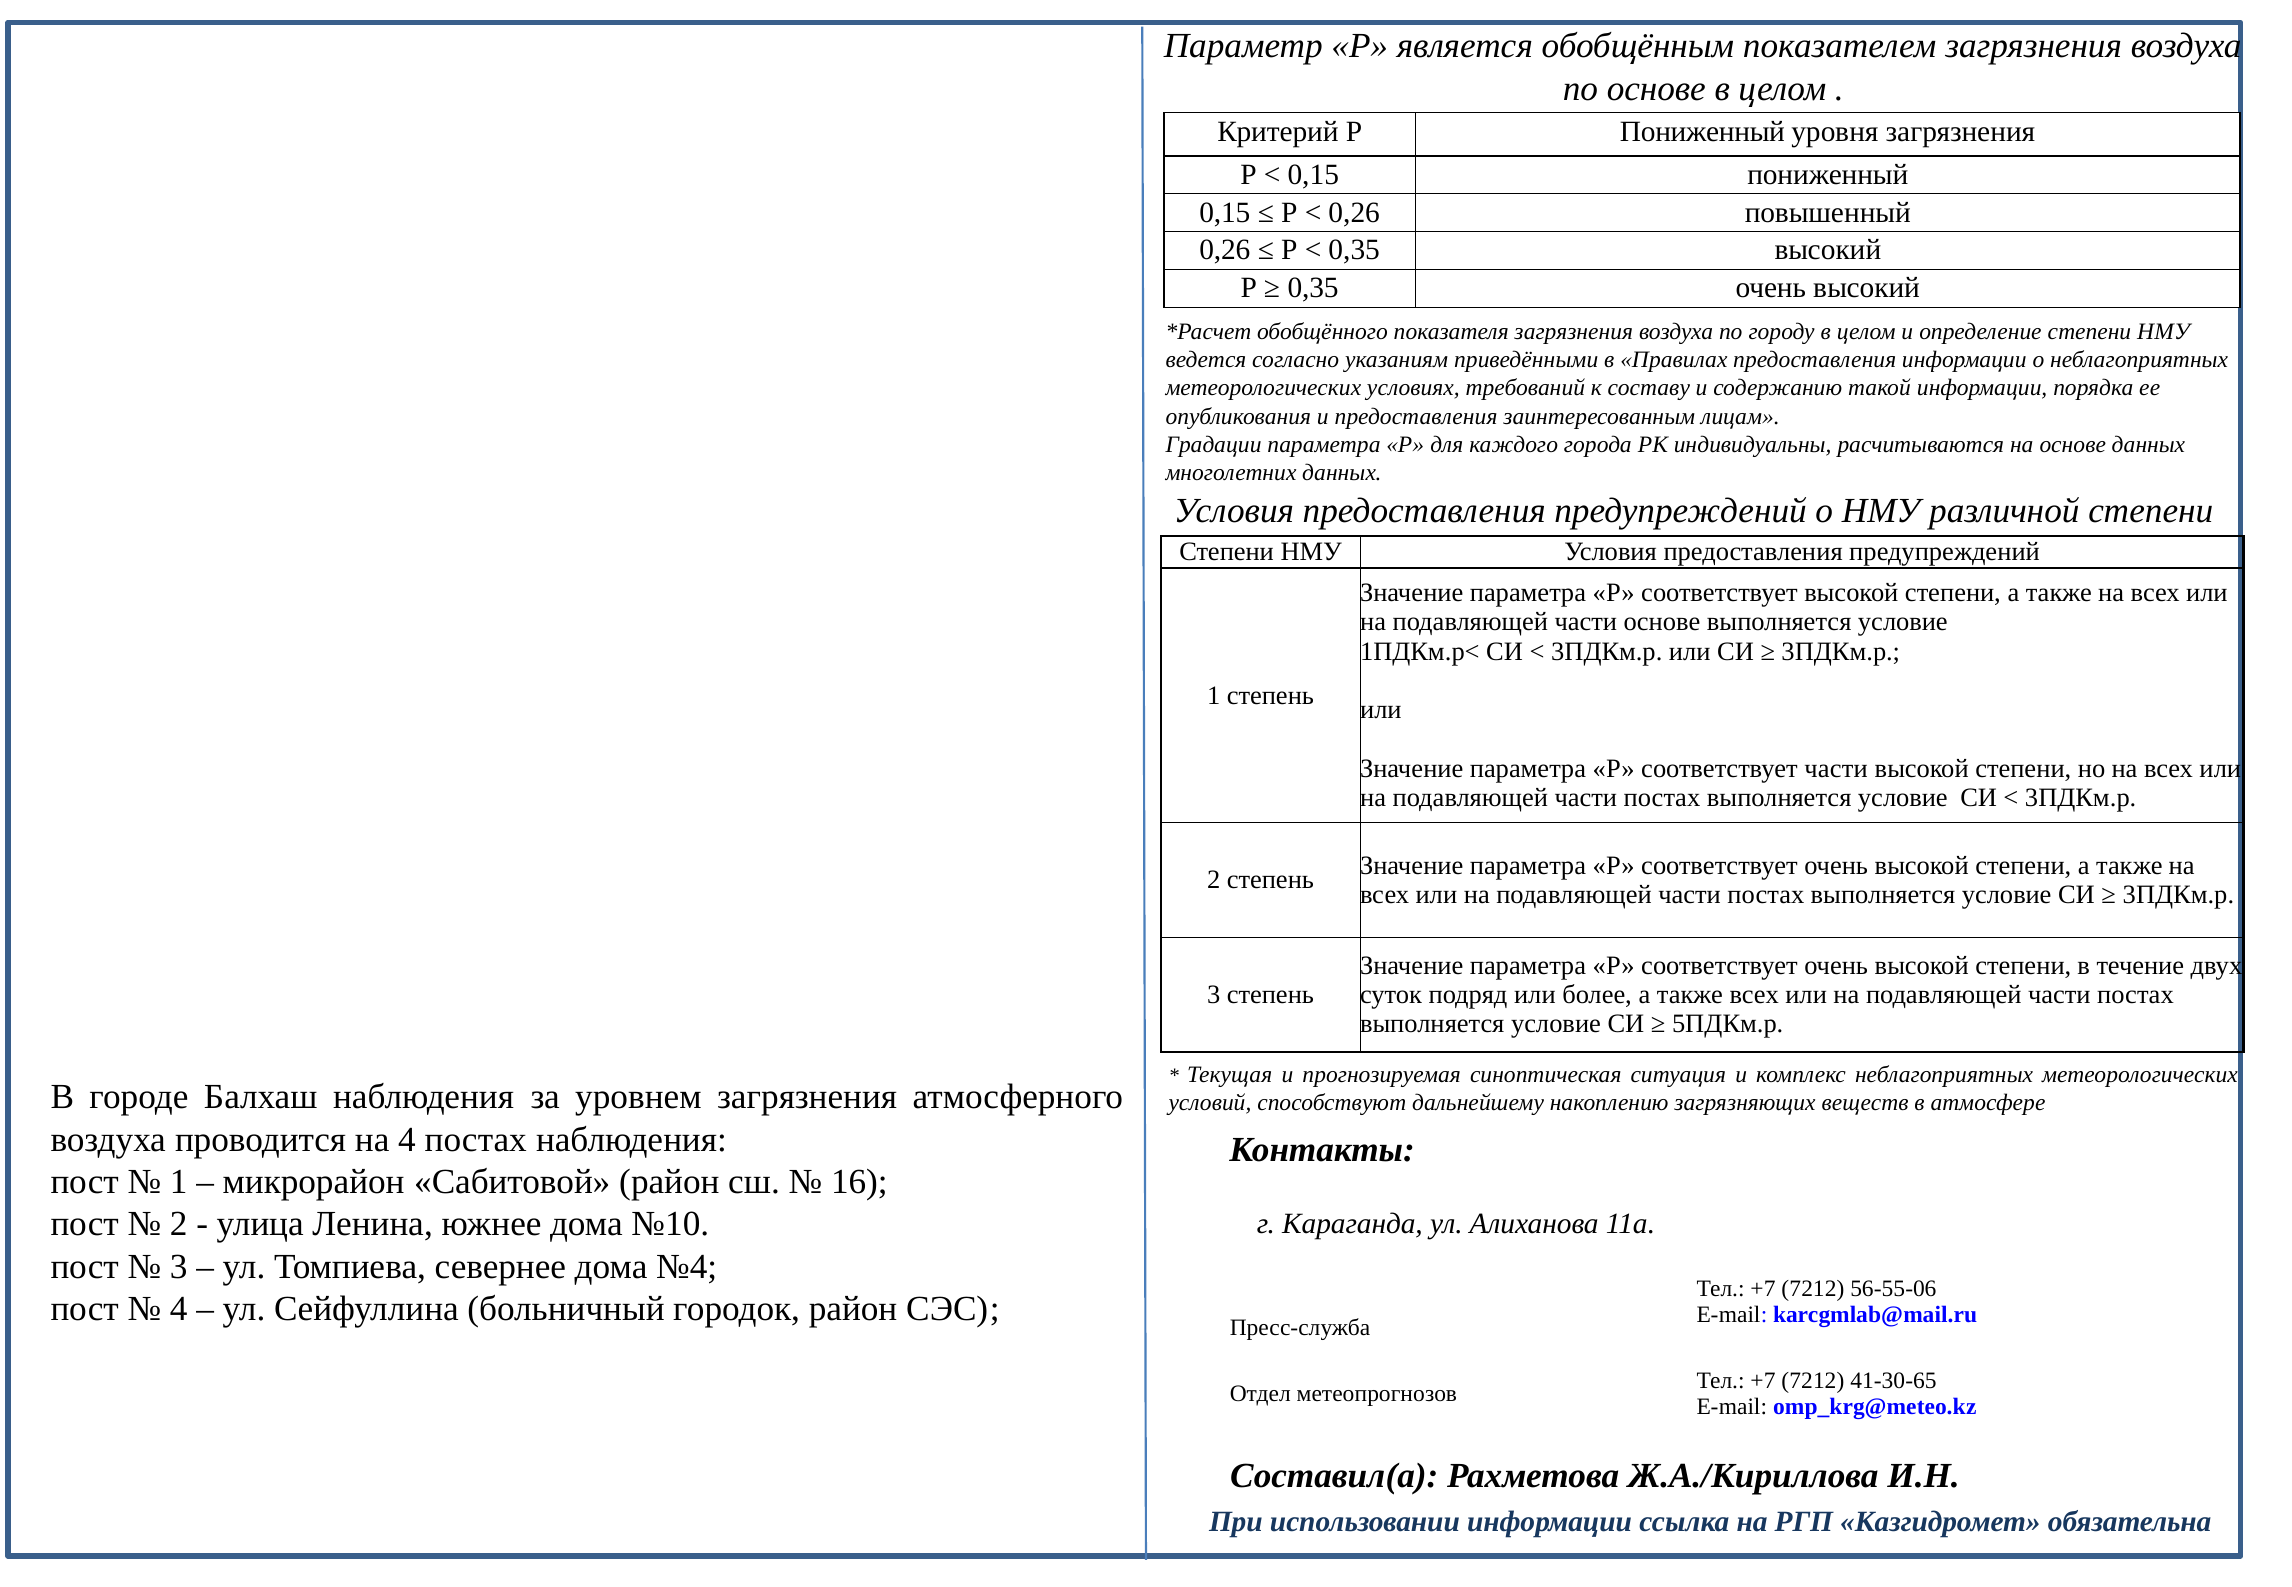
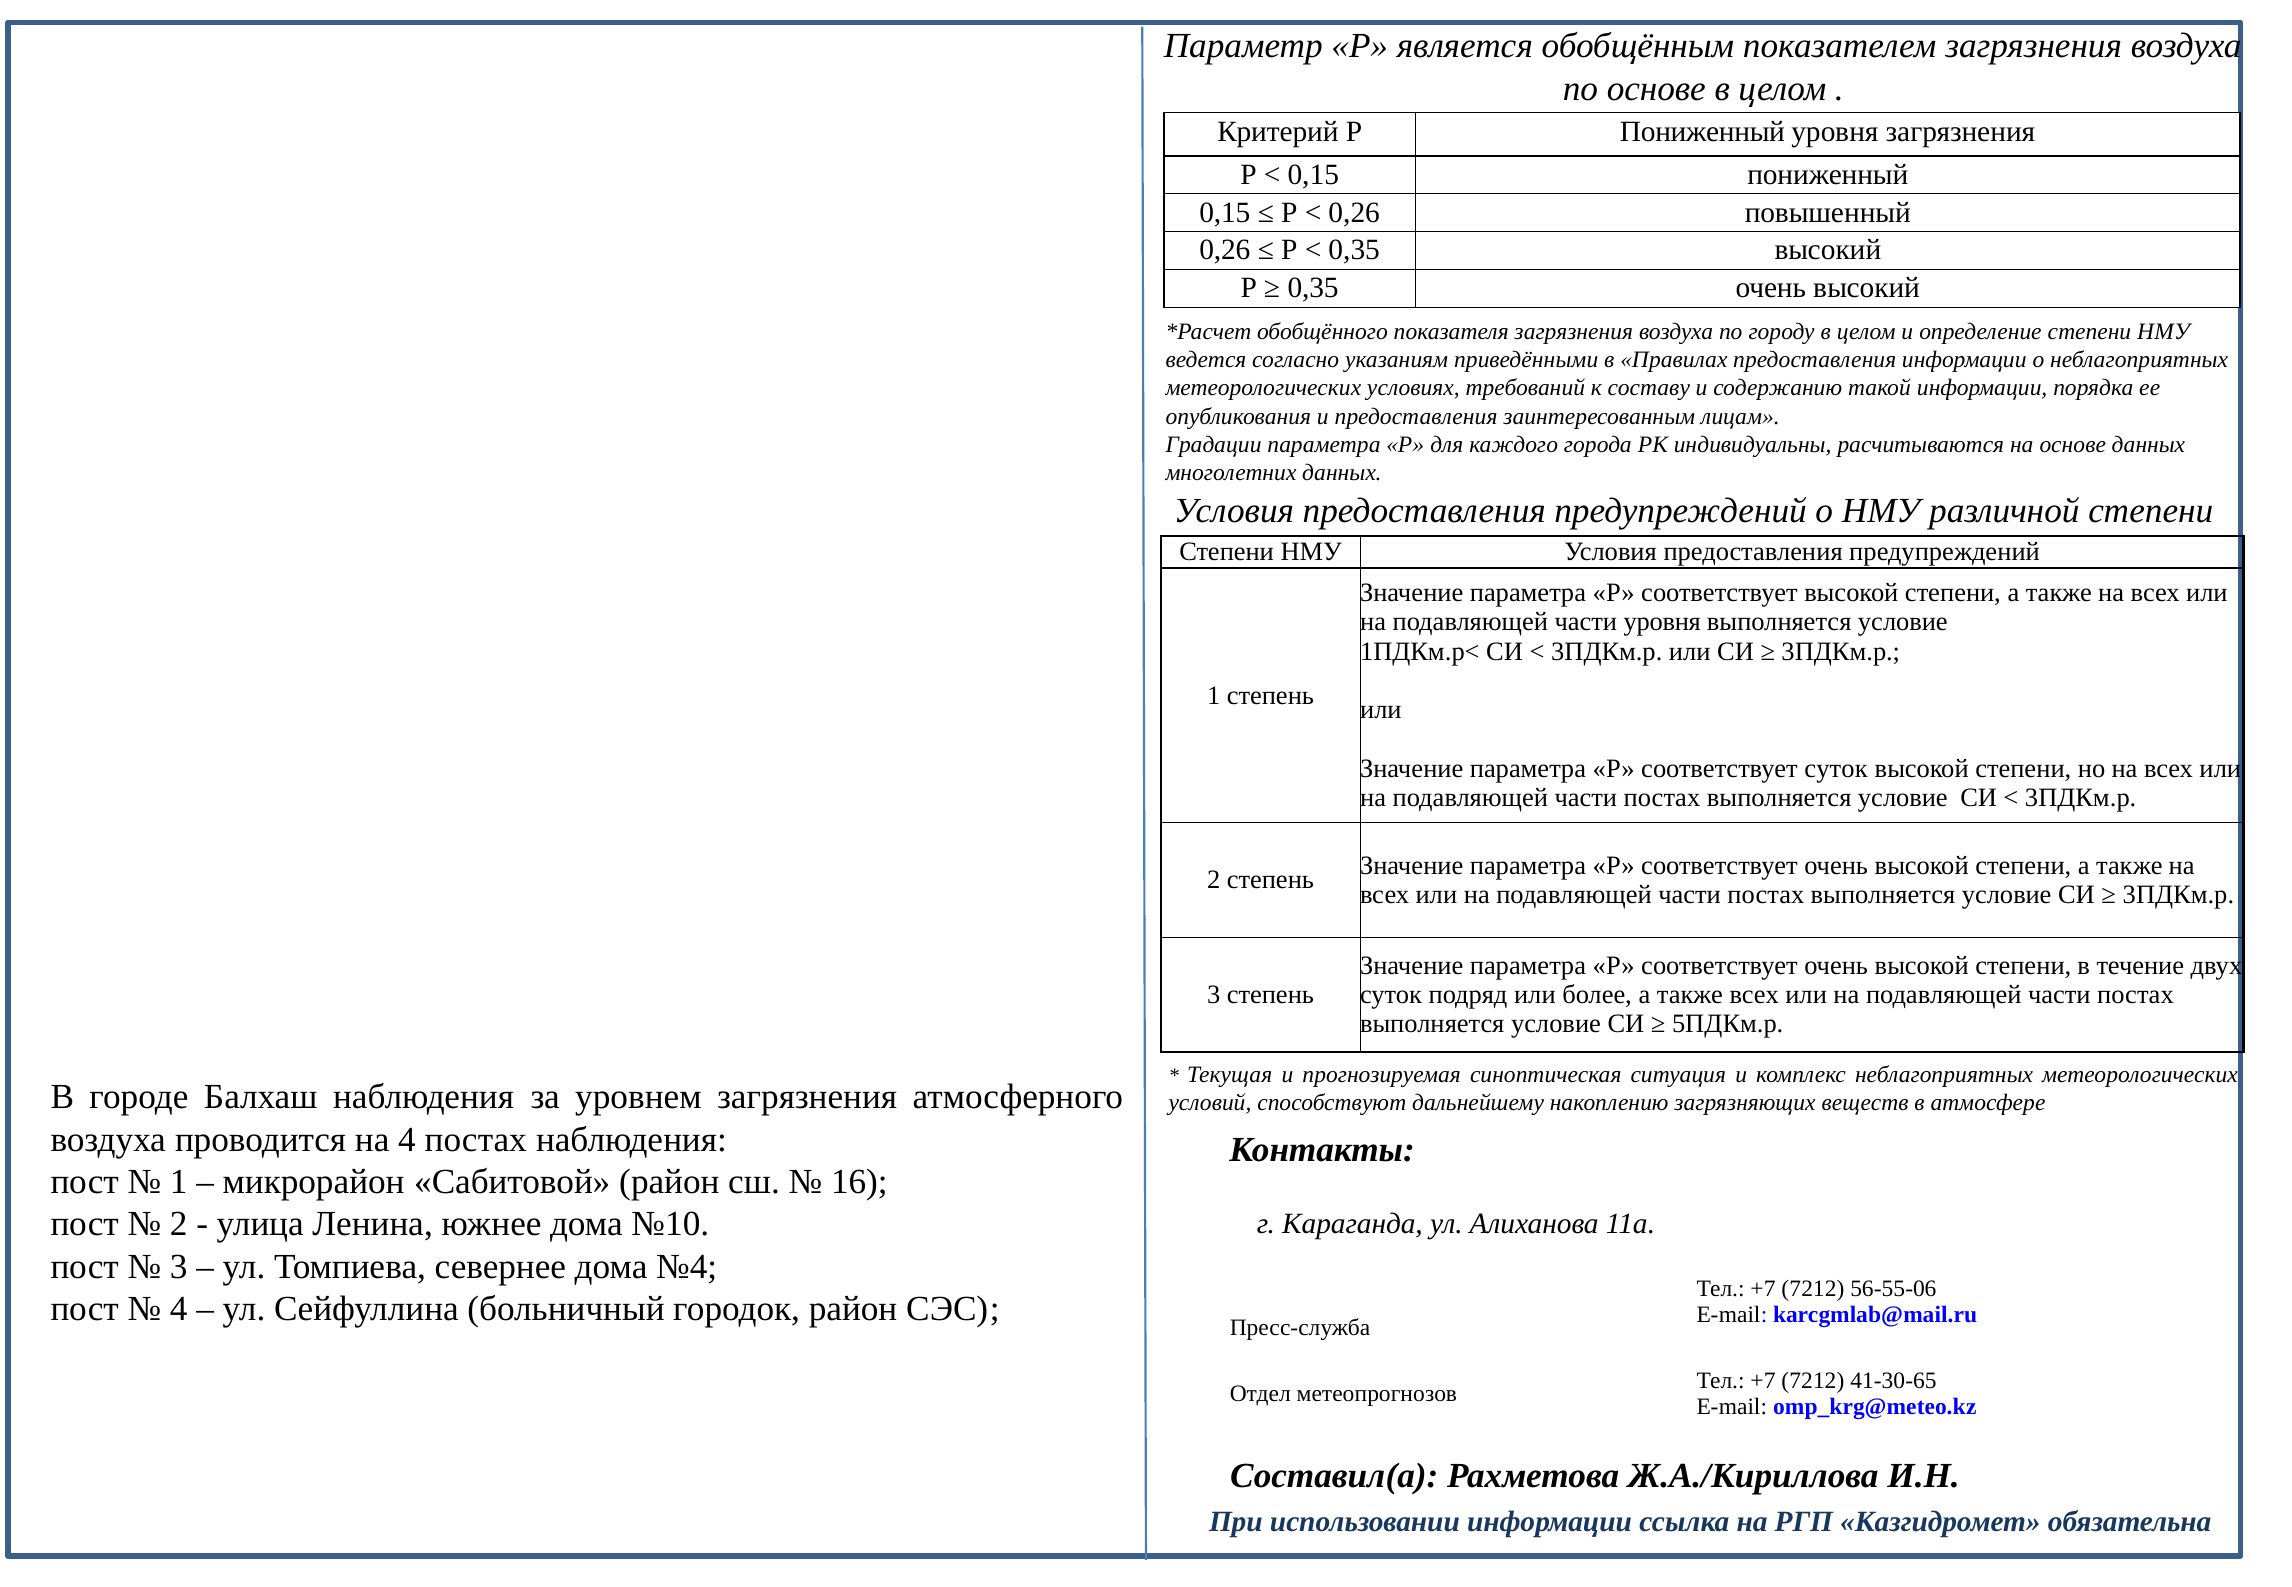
части основе: основе -> уровня (1662, 622)
соответствует части: части -> суток (1836, 769)
